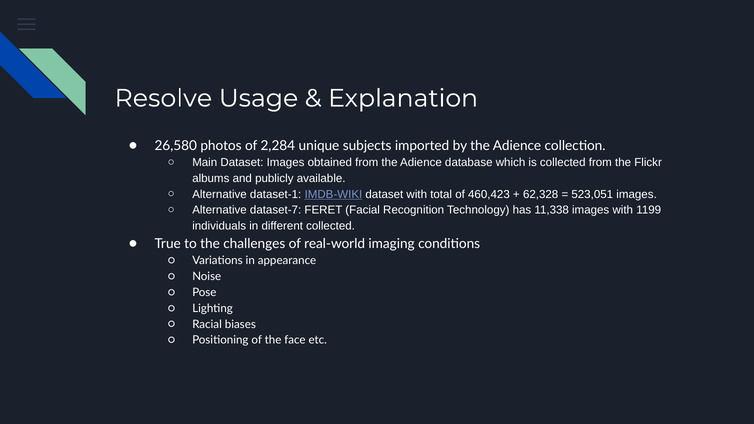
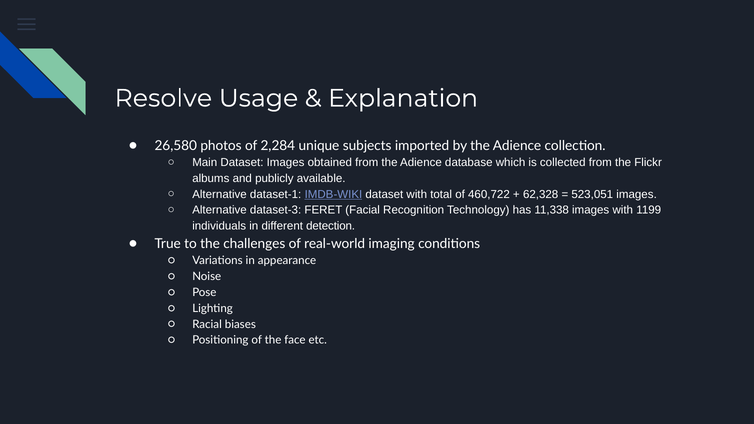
460,423: 460,423 -> 460,722 (489, 194)
dataset-7: dataset-7 -> dataset-3 (276, 210)
different collected: collected -> detection (331, 226)
